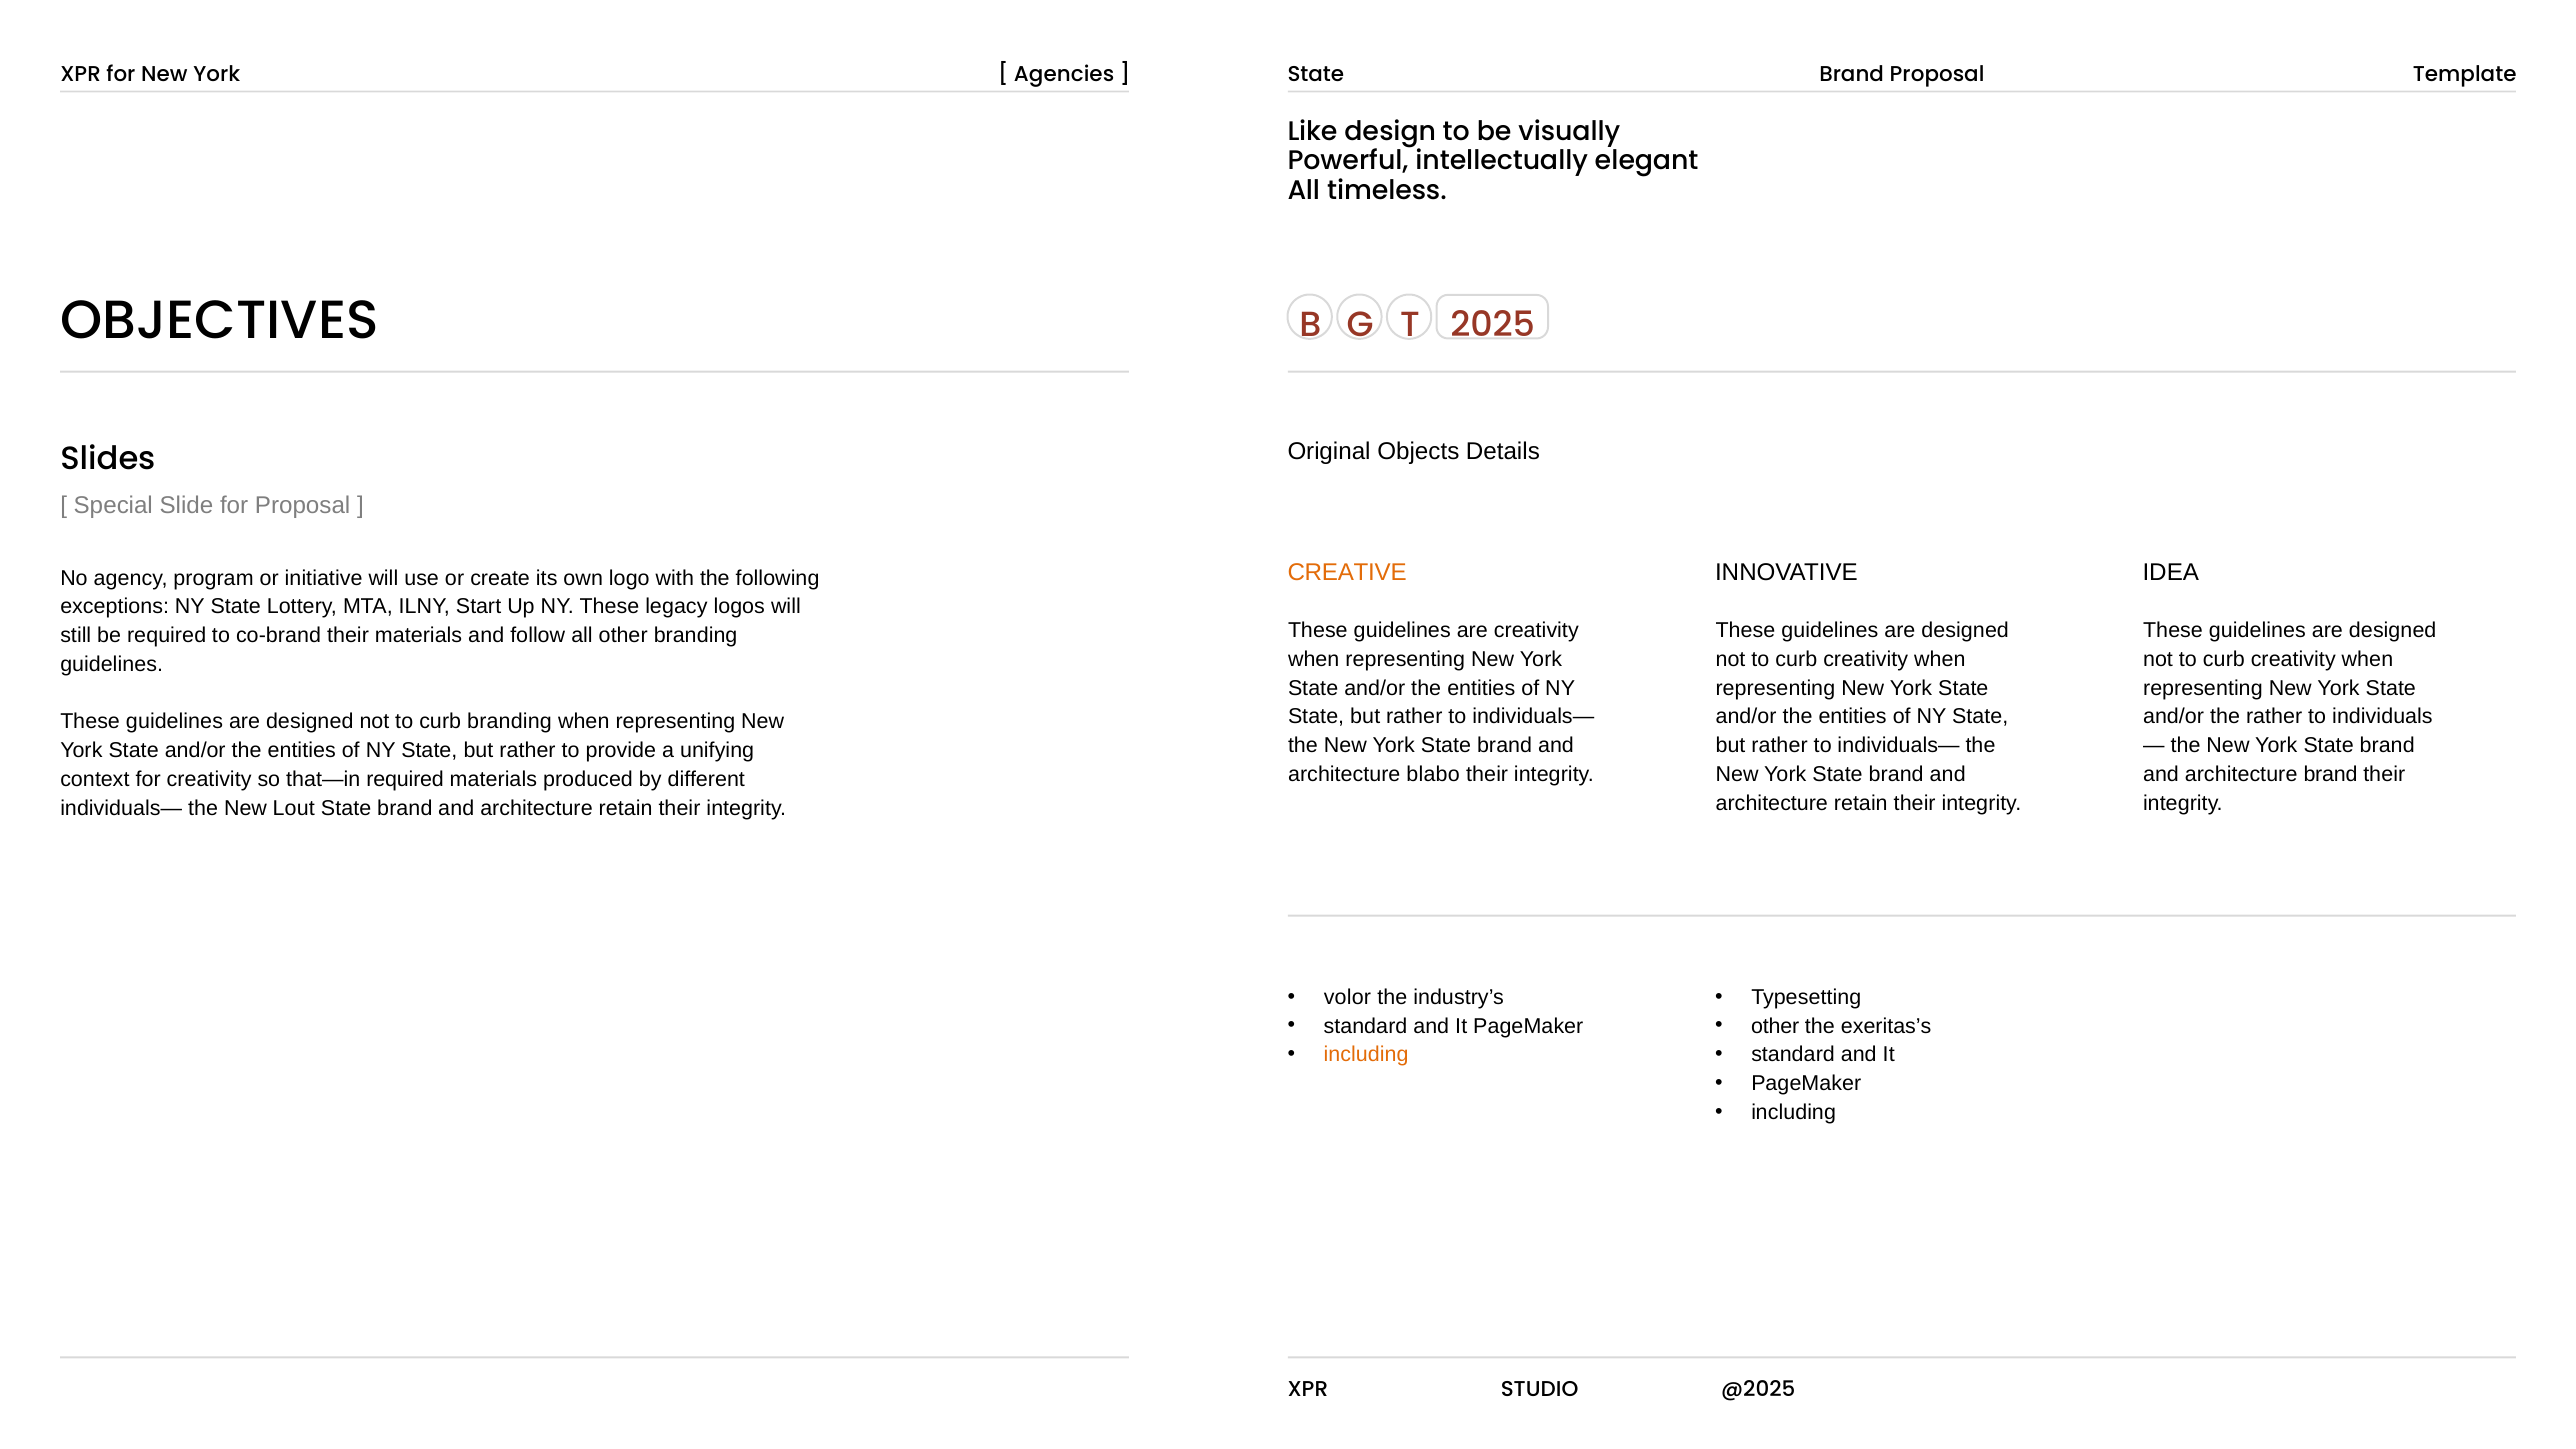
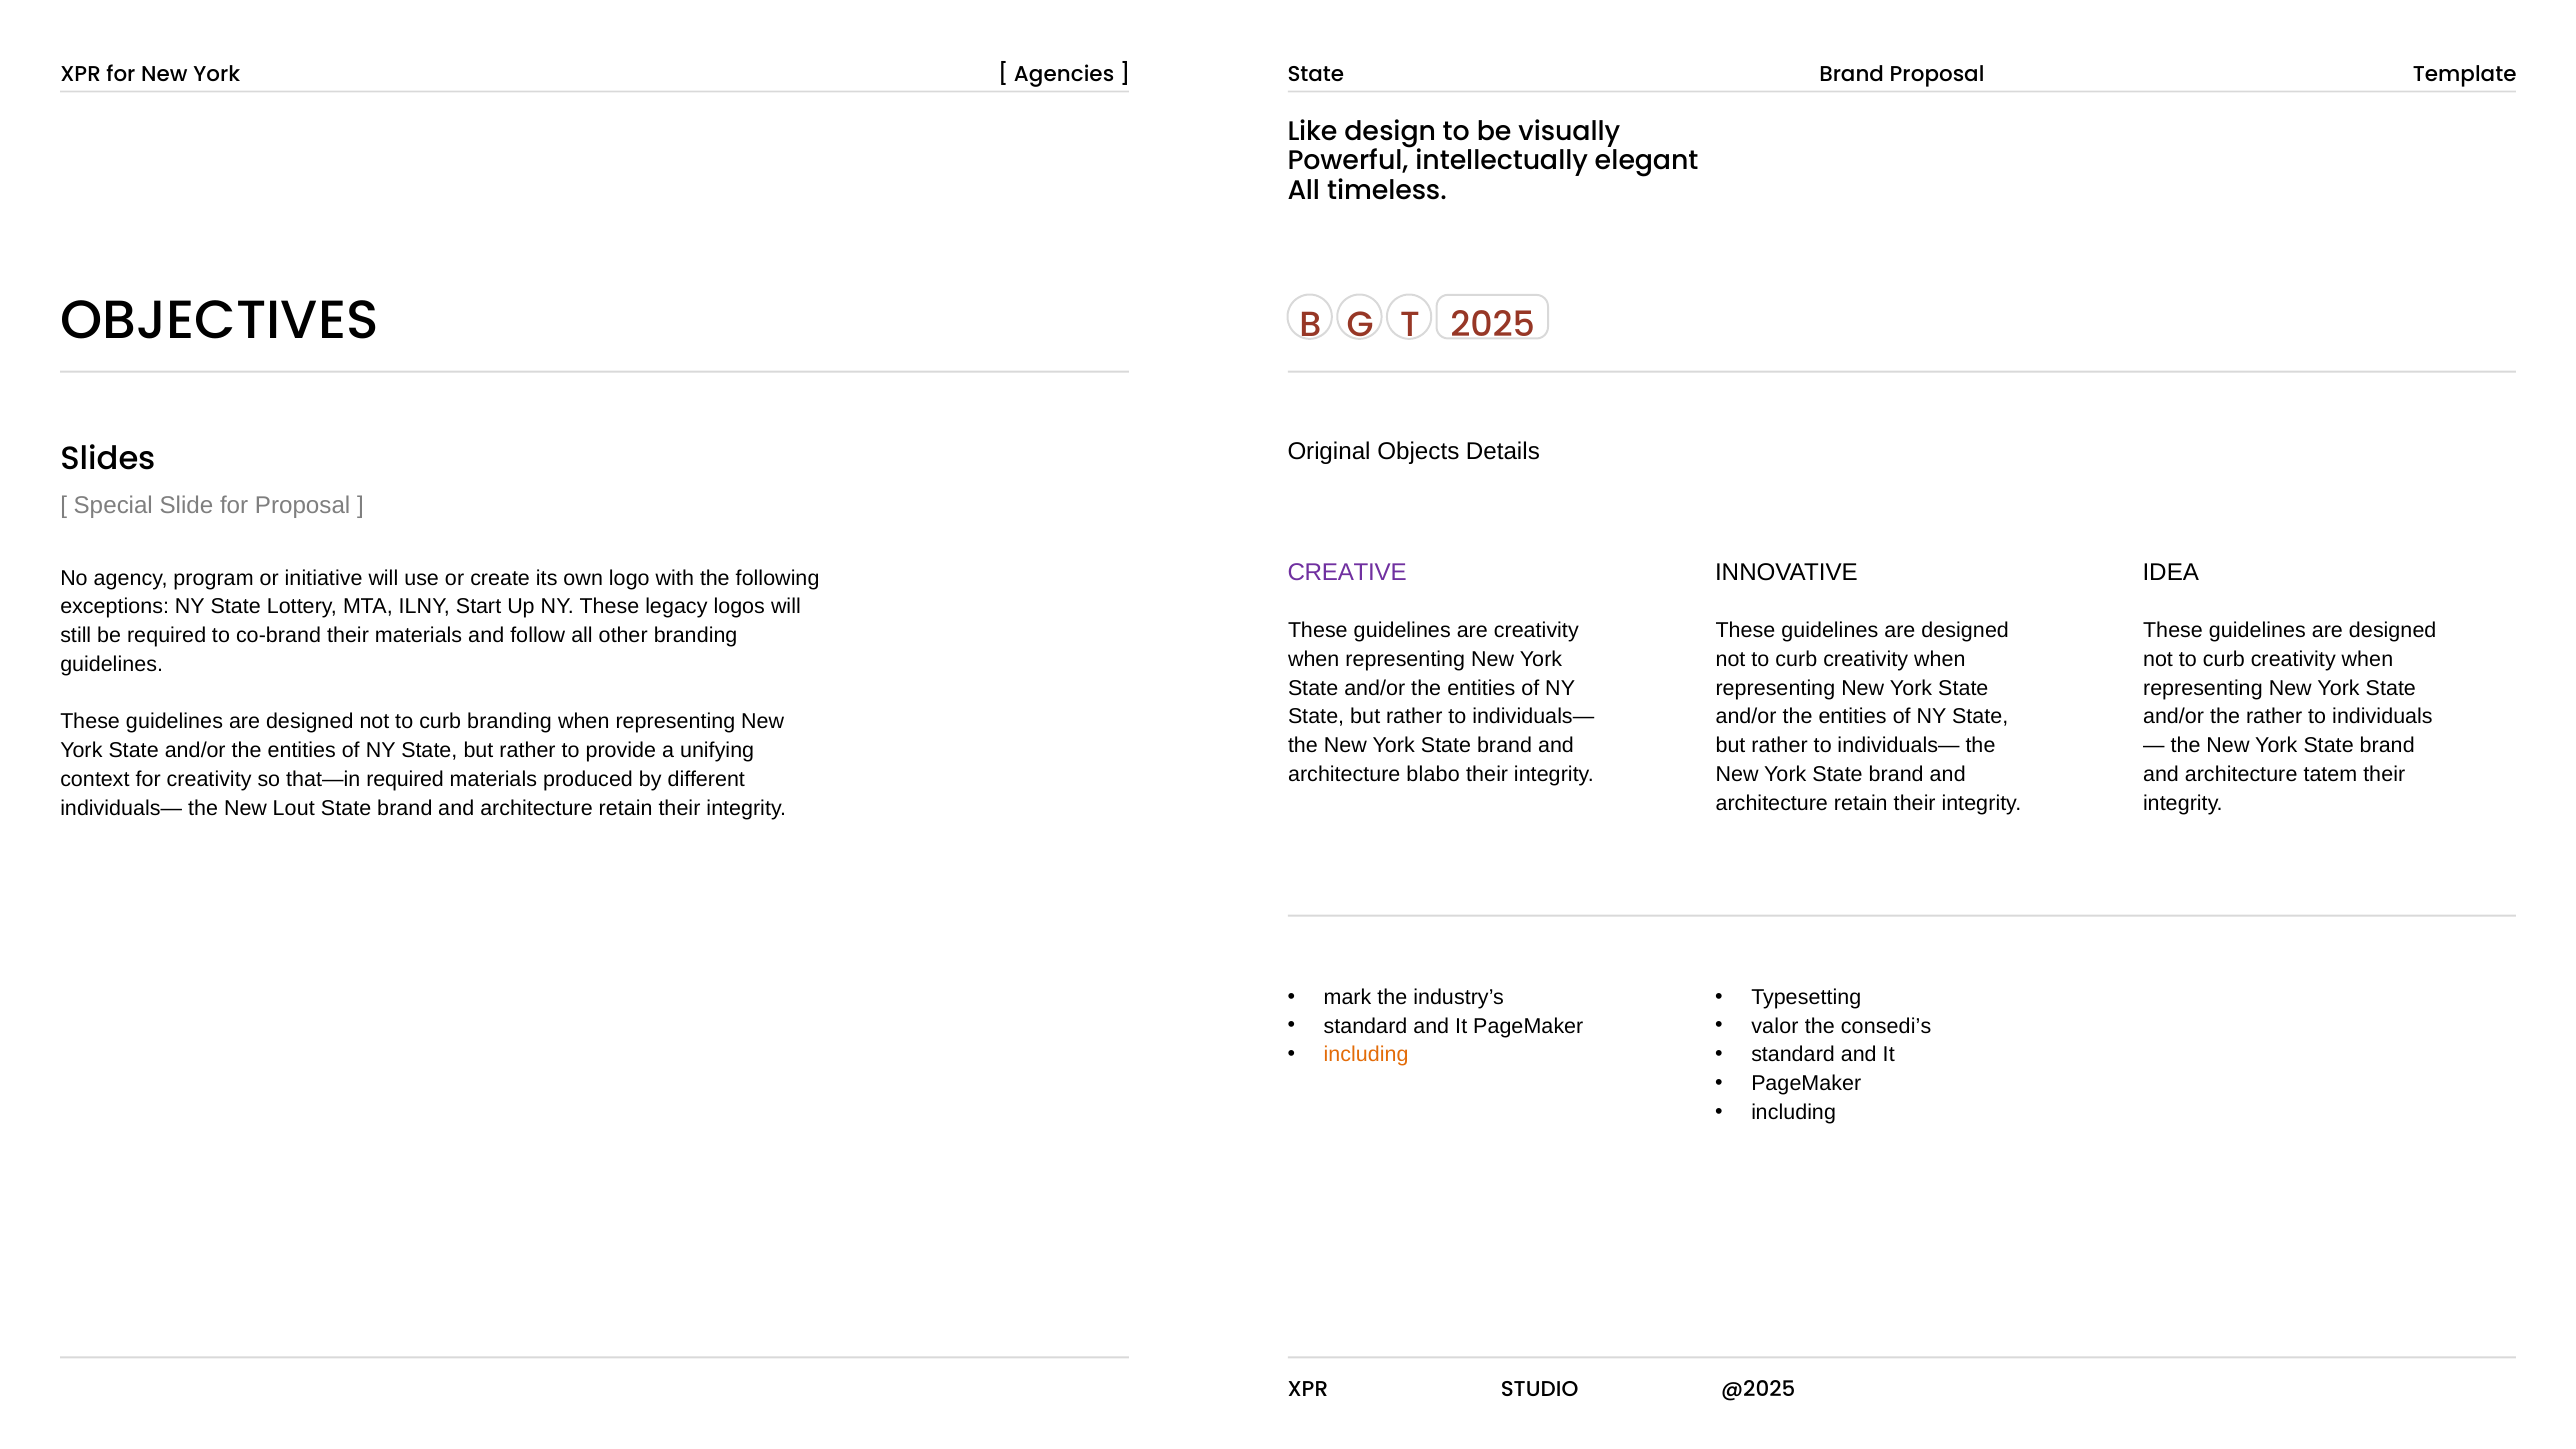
CREATIVE colour: orange -> purple (1347, 573)
architecture brand: brand -> tatem (2330, 774)
volor: volor -> mark (1348, 997)
other: other -> valor (1775, 1026)
exeritas’s: exeritas’s -> consedi’s (1886, 1026)
